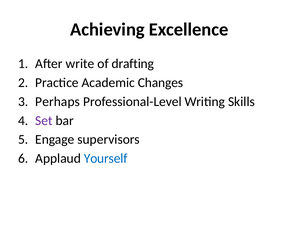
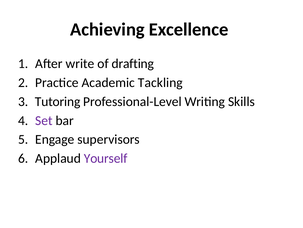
Changes: Changes -> Tackling (160, 82)
Perhaps: Perhaps -> Tutoring (58, 101)
Yourself colour: blue -> purple (106, 158)
